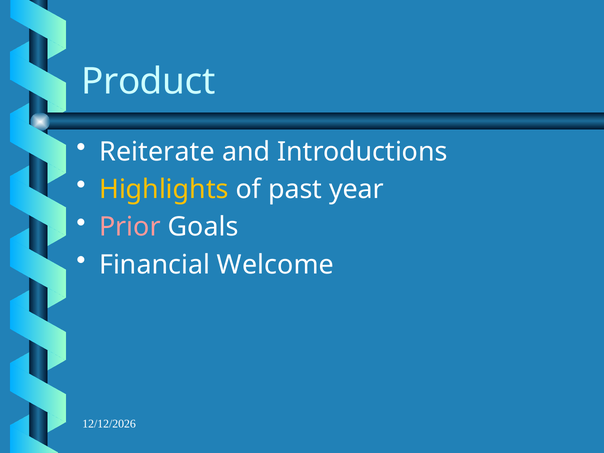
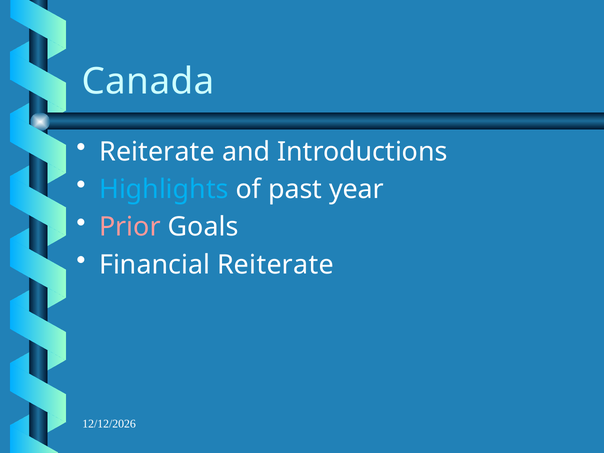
Product: Product -> Canada (148, 82)
Highlights colour: yellow -> light blue (164, 189)
Financial Welcome: Welcome -> Reiterate (275, 265)
